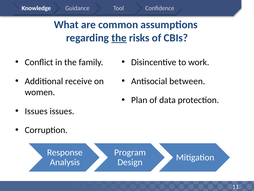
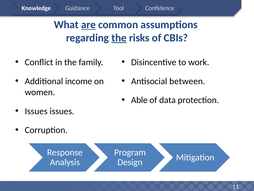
are underline: none -> present (88, 25)
receive: receive -> income (79, 81)
Plan: Plan -> Able (139, 100)
